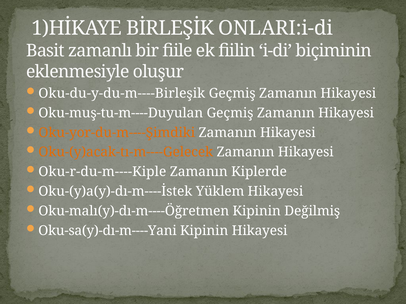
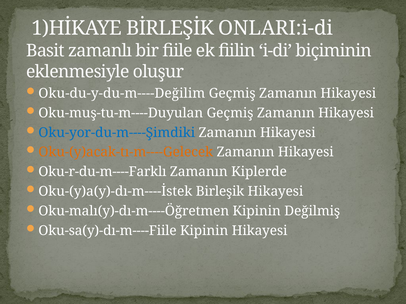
Oku-du-y-du-m----Birleşik: Oku-du-y-du-m----Birleşik -> Oku-du-y-du-m----Değilim (122, 94)
Oku-yor-du-m----Şimdiki colour: orange -> blue (117, 133)
Oku-r-du-m----Kiple: Oku-r-du-m----Kiple -> Oku-r-du-m----Farklı (102, 172)
Yüklem: Yüklem -> Birleşik (220, 192)
Oku-sa(y)-dı-m----Yani: Oku-sa(y)-dı-m----Yani -> Oku-sa(y)-dı-m----Fiile (107, 231)
